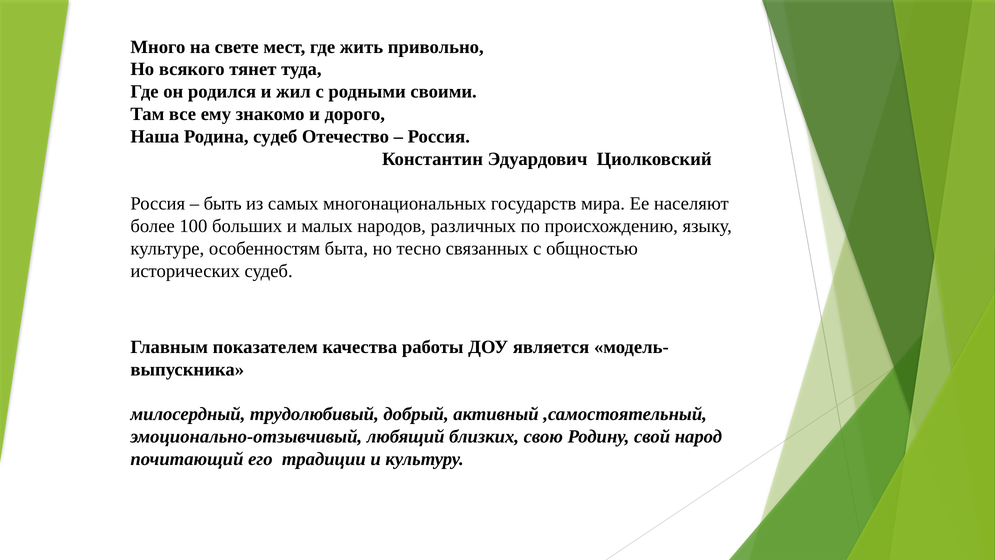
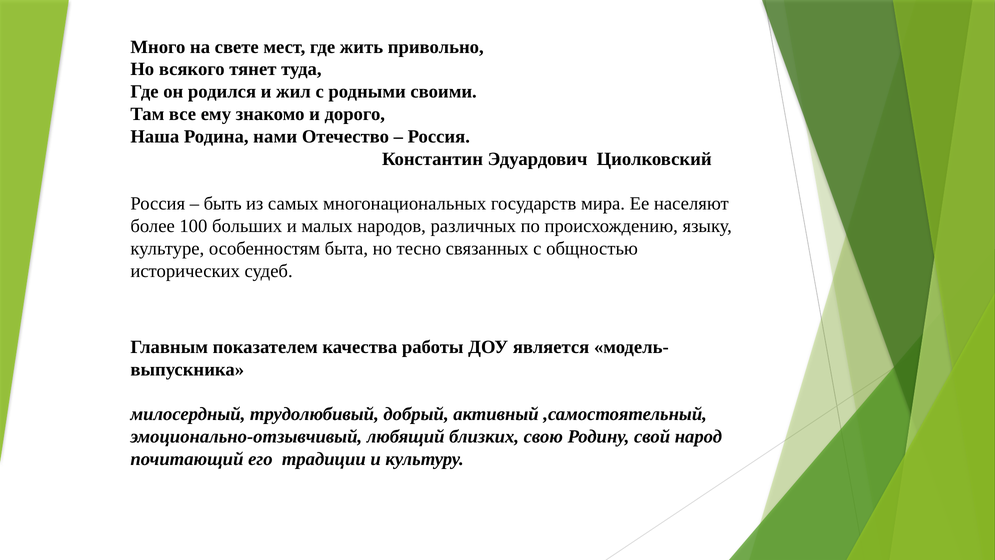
Родина судеб: судеб -> нами (275, 136)
